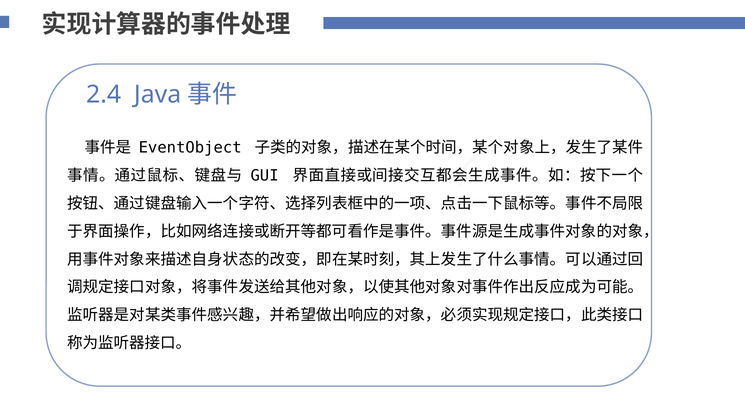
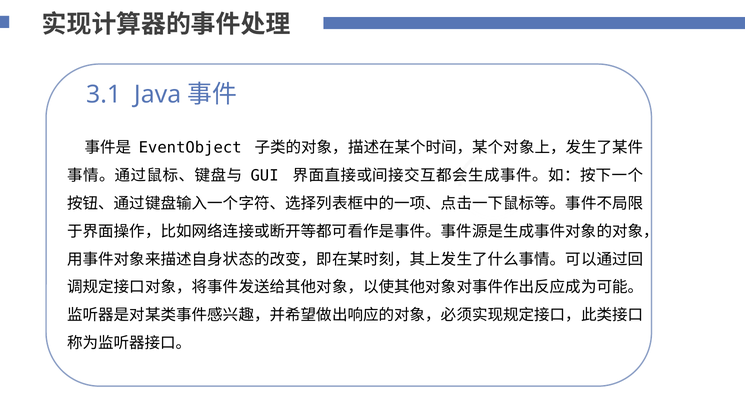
2.4: 2.4 -> 3.1 (104, 95)
